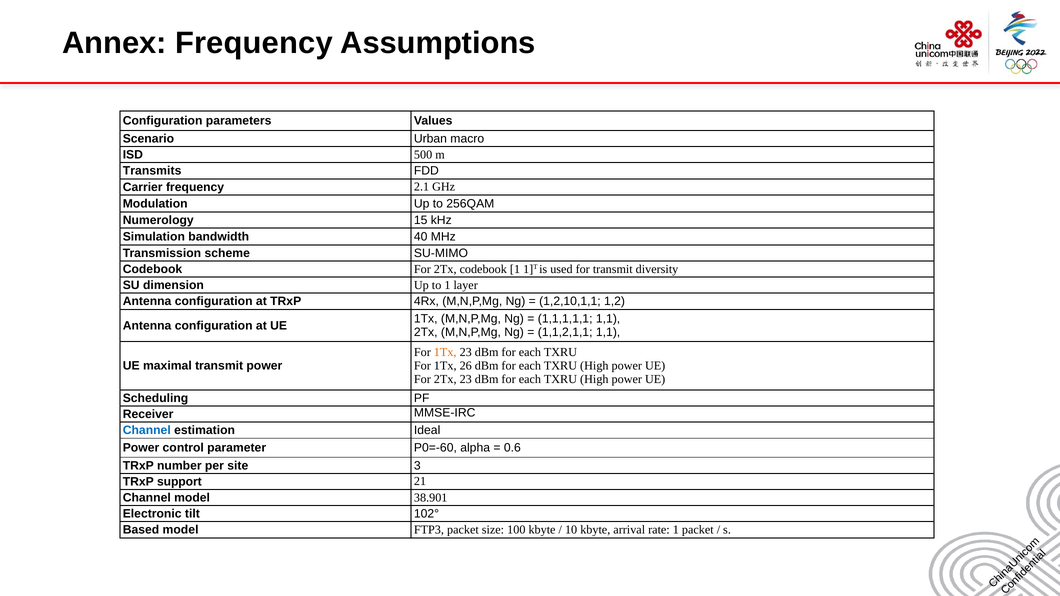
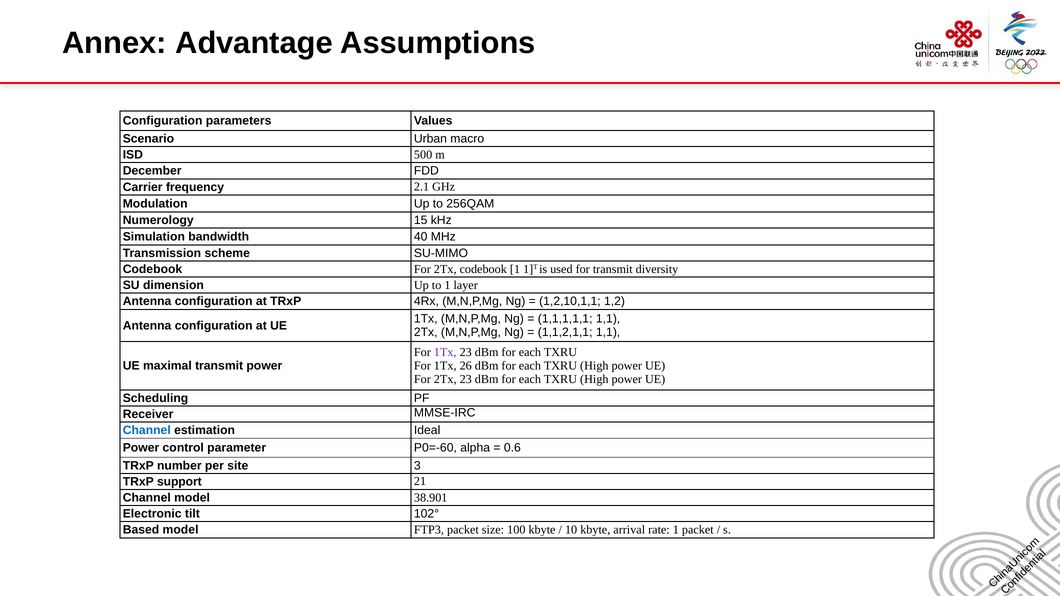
Annex Frequency: Frequency -> Advantage (254, 43)
Transmits: Transmits -> December (152, 171)
1Tx colour: orange -> purple (445, 352)
